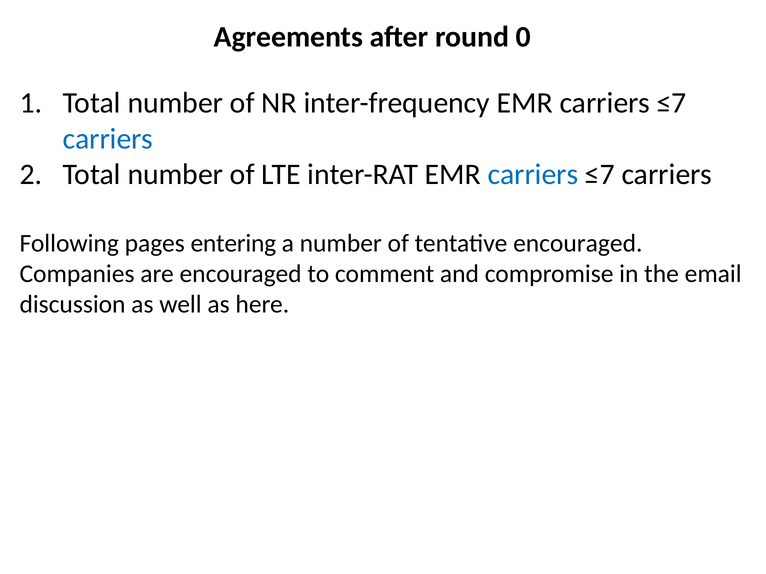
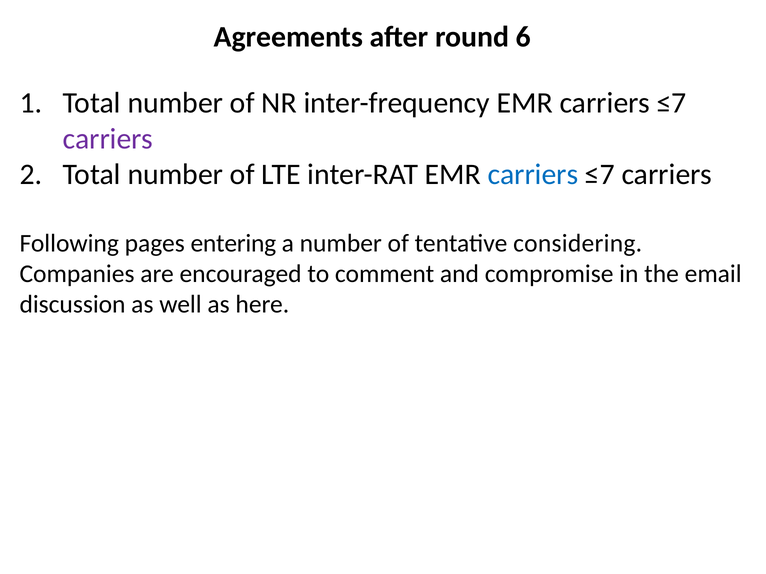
0: 0 -> 6 (523, 37)
carriers colour: blue -> purple (108, 139)
tentative encouraged: encouraged -> considering (578, 243)
